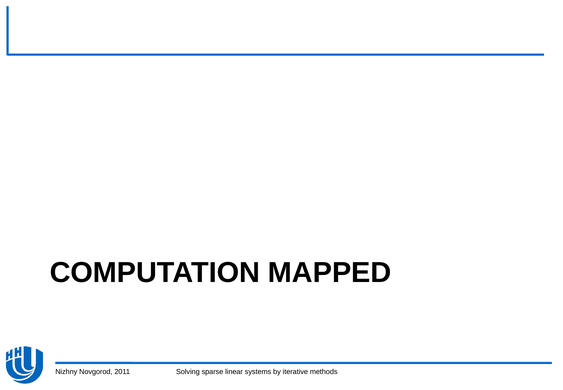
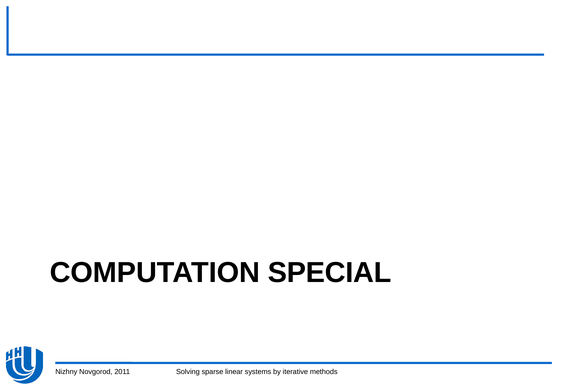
MAPPED: MAPPED -> SPECIAL (330, 272)
